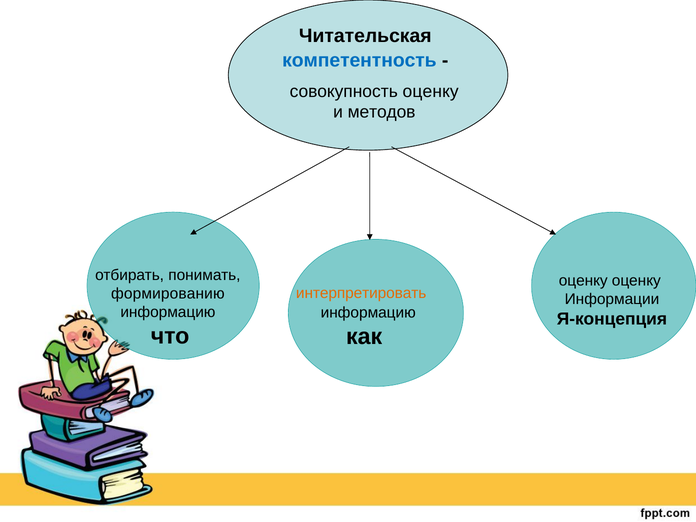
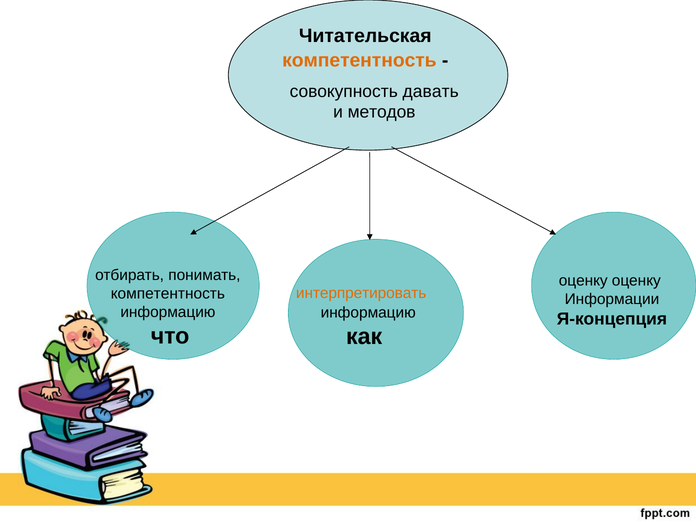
компетентность colour: blue -> orange (359, 61)
совокупность оценку: оценку -> давать (431, 91)
формированию: формированию -> компетентность (168, 294)
